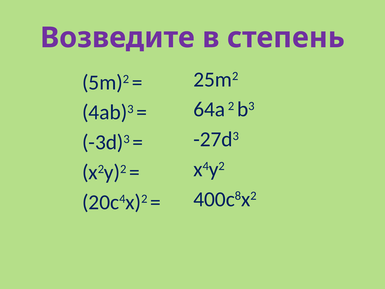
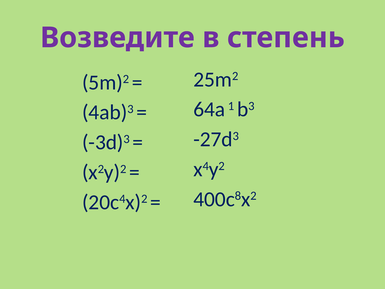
2: 2 -> 1 (231, 106)
